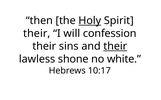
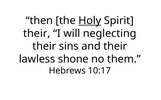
confession: confession -> neglecting (110, 34)
their underline: present -> none (115, 46)
white: white -> them (124, 59)
